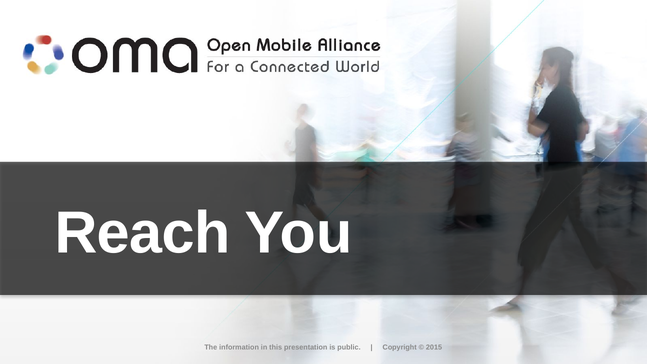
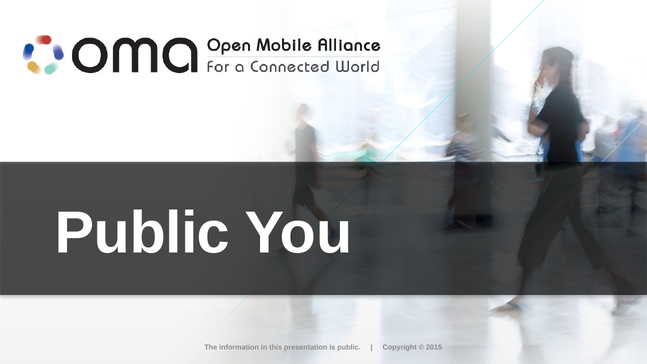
Reach: Reach -> Public (142, 233)
